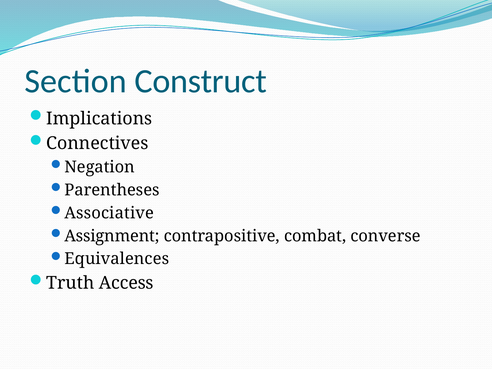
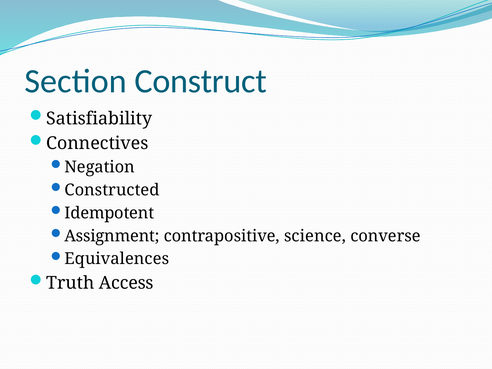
Implications: Implications -> Satisfiability (99, 118)
Parentheses: Parentheses -> Constructed (112, 190)
Associative: Associative -> Idempotent (109, 213)
combat: combat -> science (315, 236)
